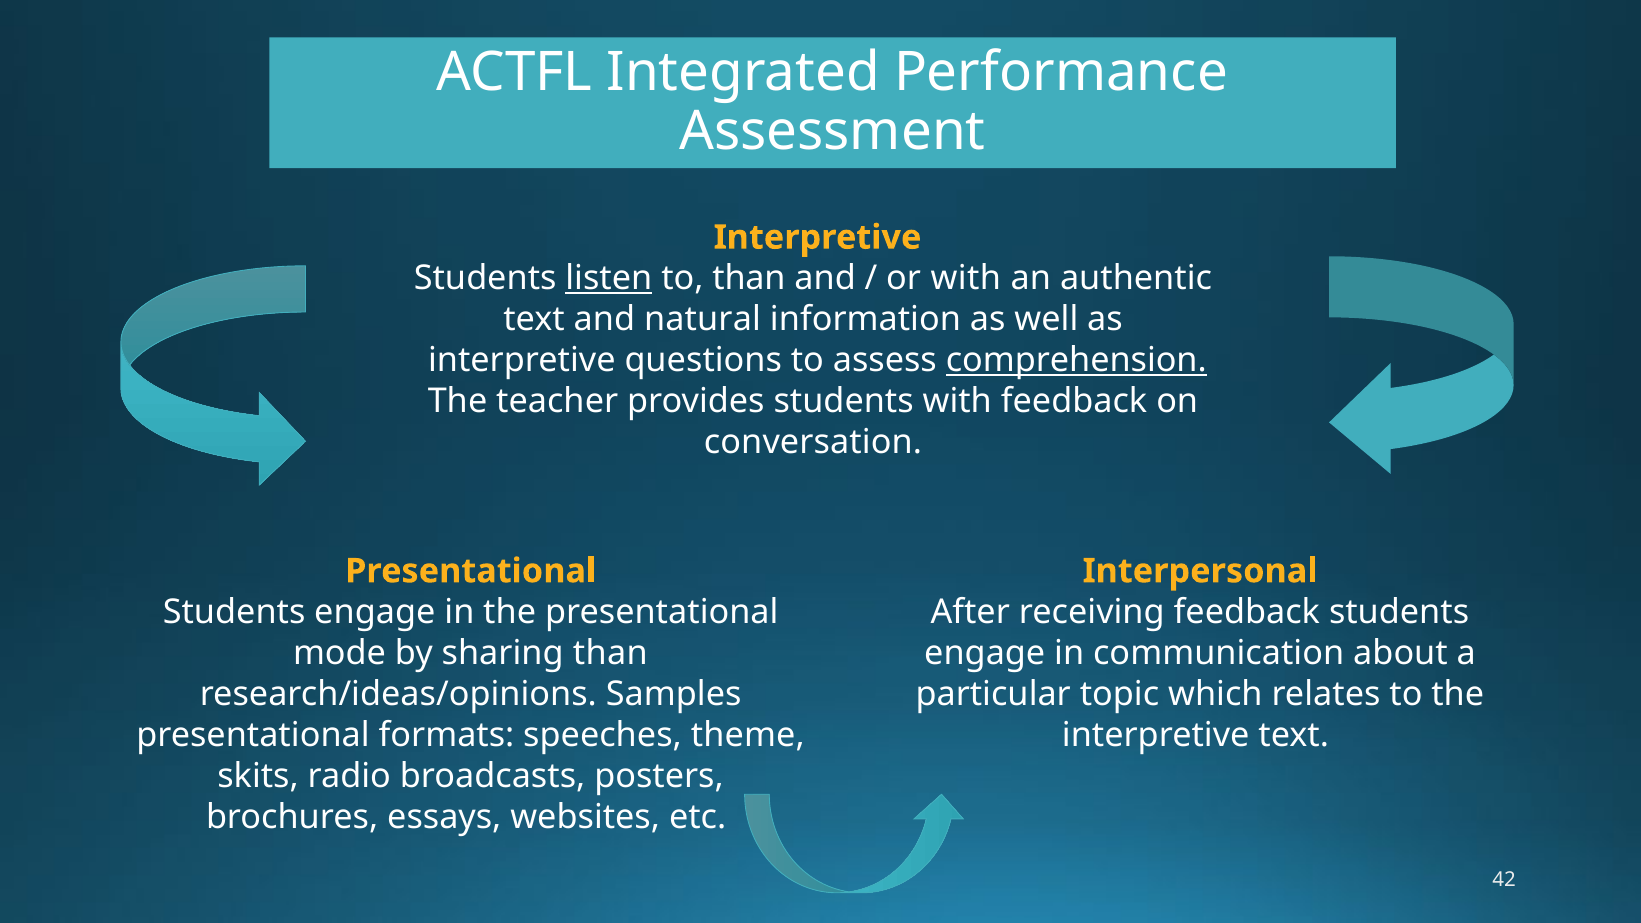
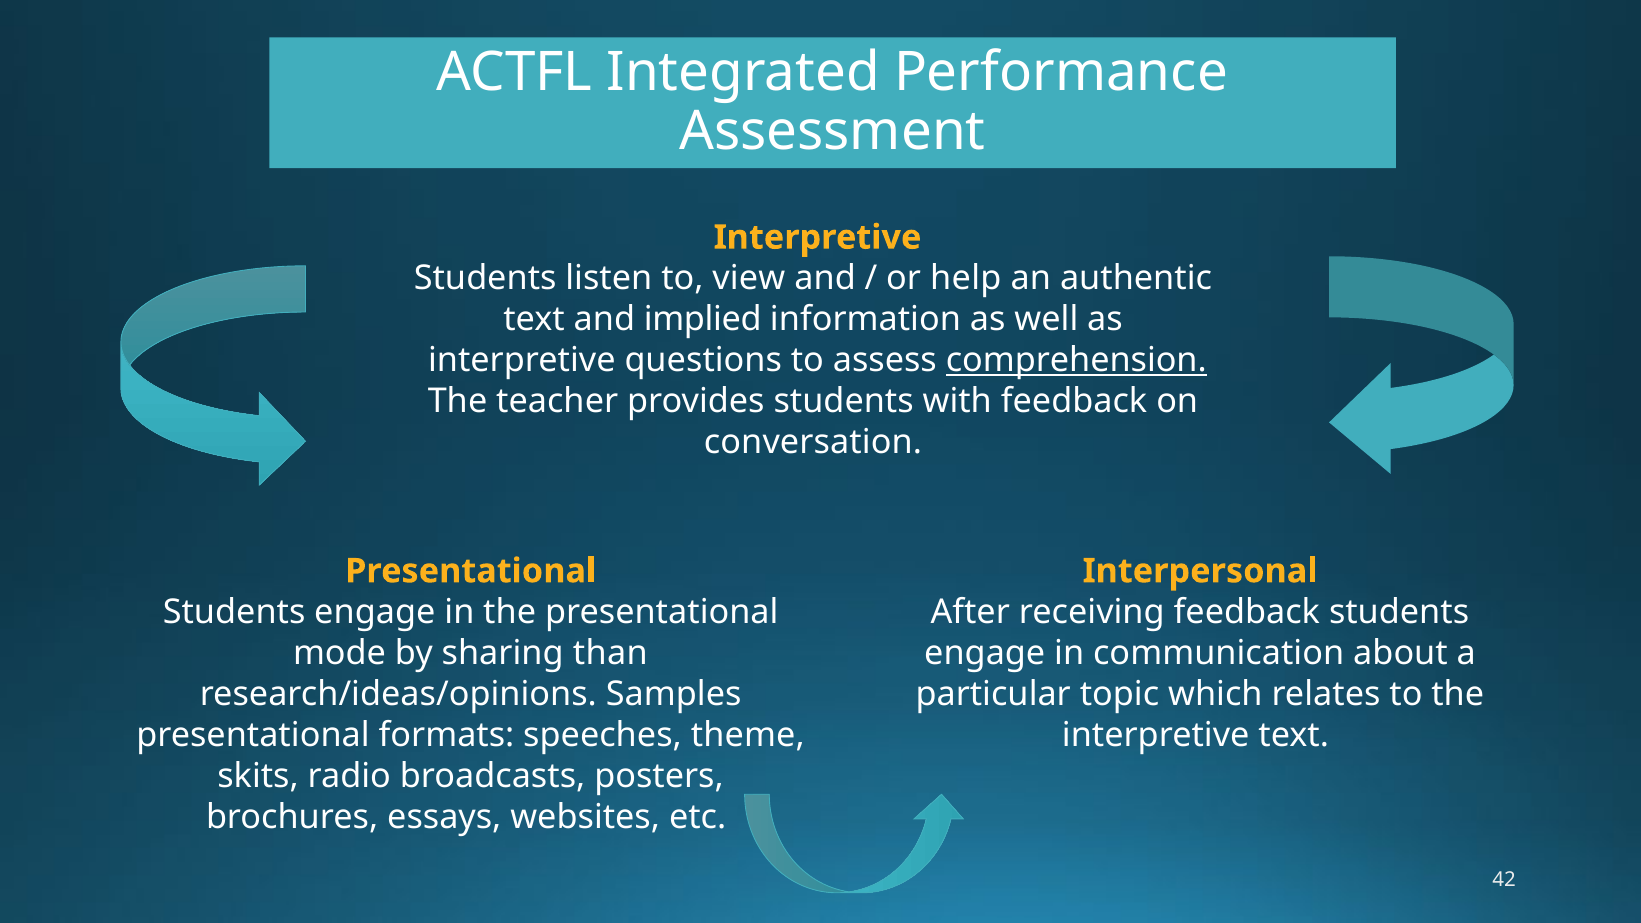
listen underline: present -> none (609, 278)
to than: than -> view (749, 278)
or with: with -> help (966, 278)
natural: natural -> implied (703, 320)
